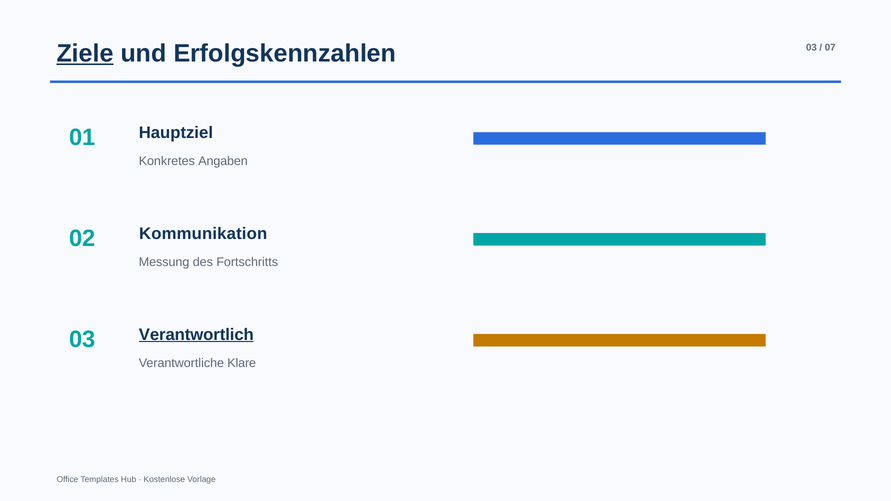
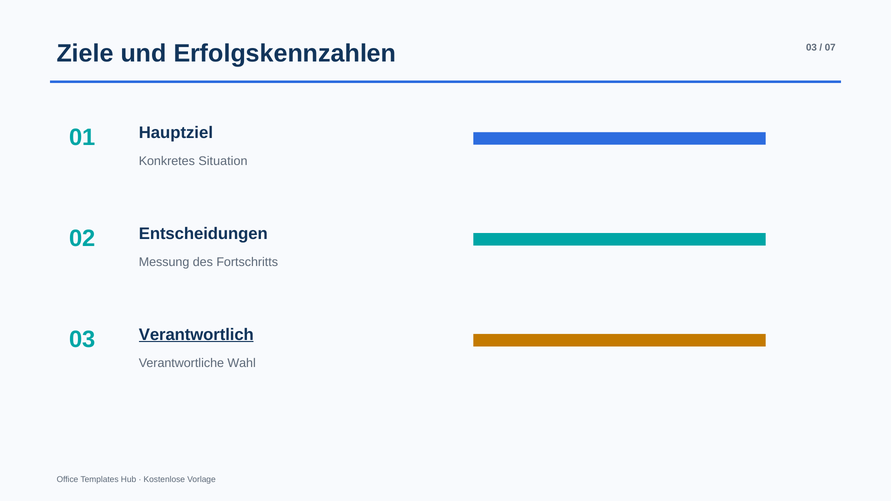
Ziele underline: present -> none (85, 53)
Angaben: Angaben -> Situation (223, 161)
Kommunikation: Kommunikation -> Entscheidungen (203, 234)
Klare: Klare -> Wahl (242, 363)
